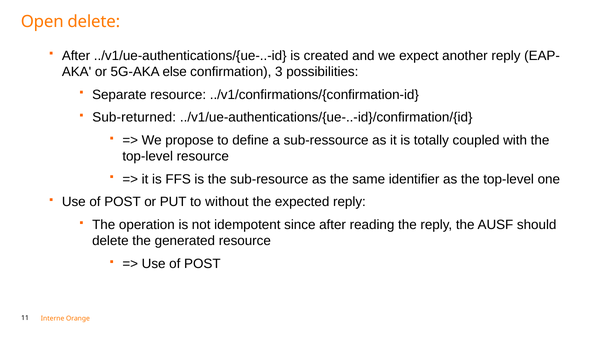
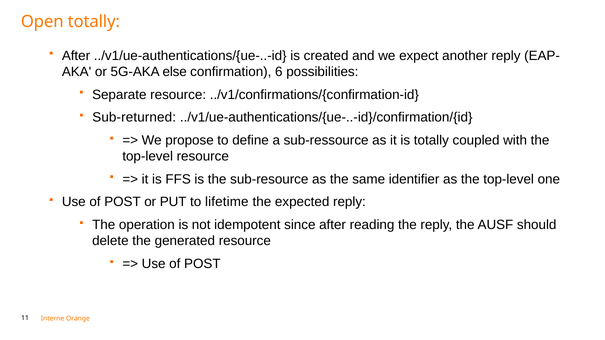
Open delete: delete -> totally (94, 22)
3: 3 -> 6 (279, 72)
without: without -> lifetime (227, 202)
